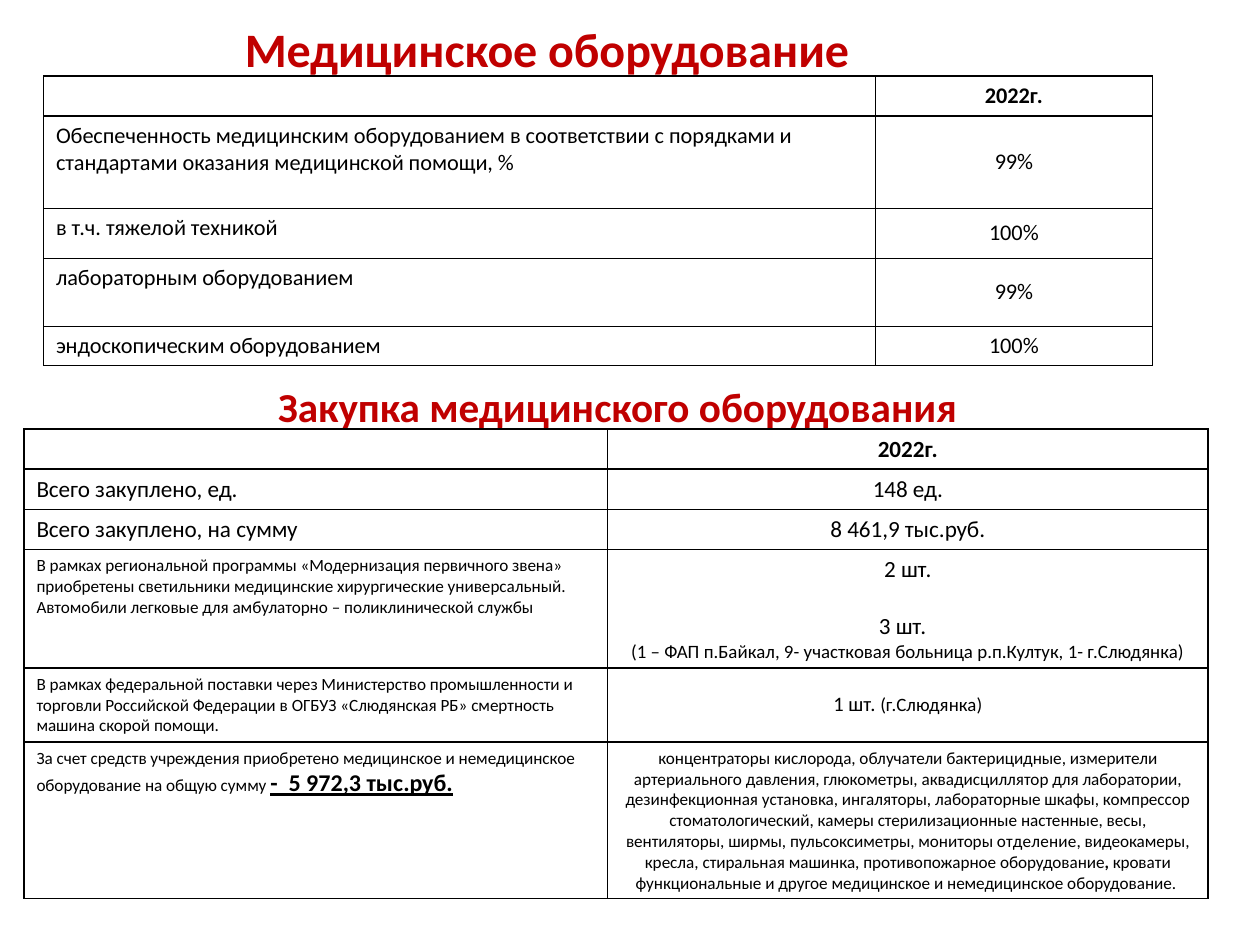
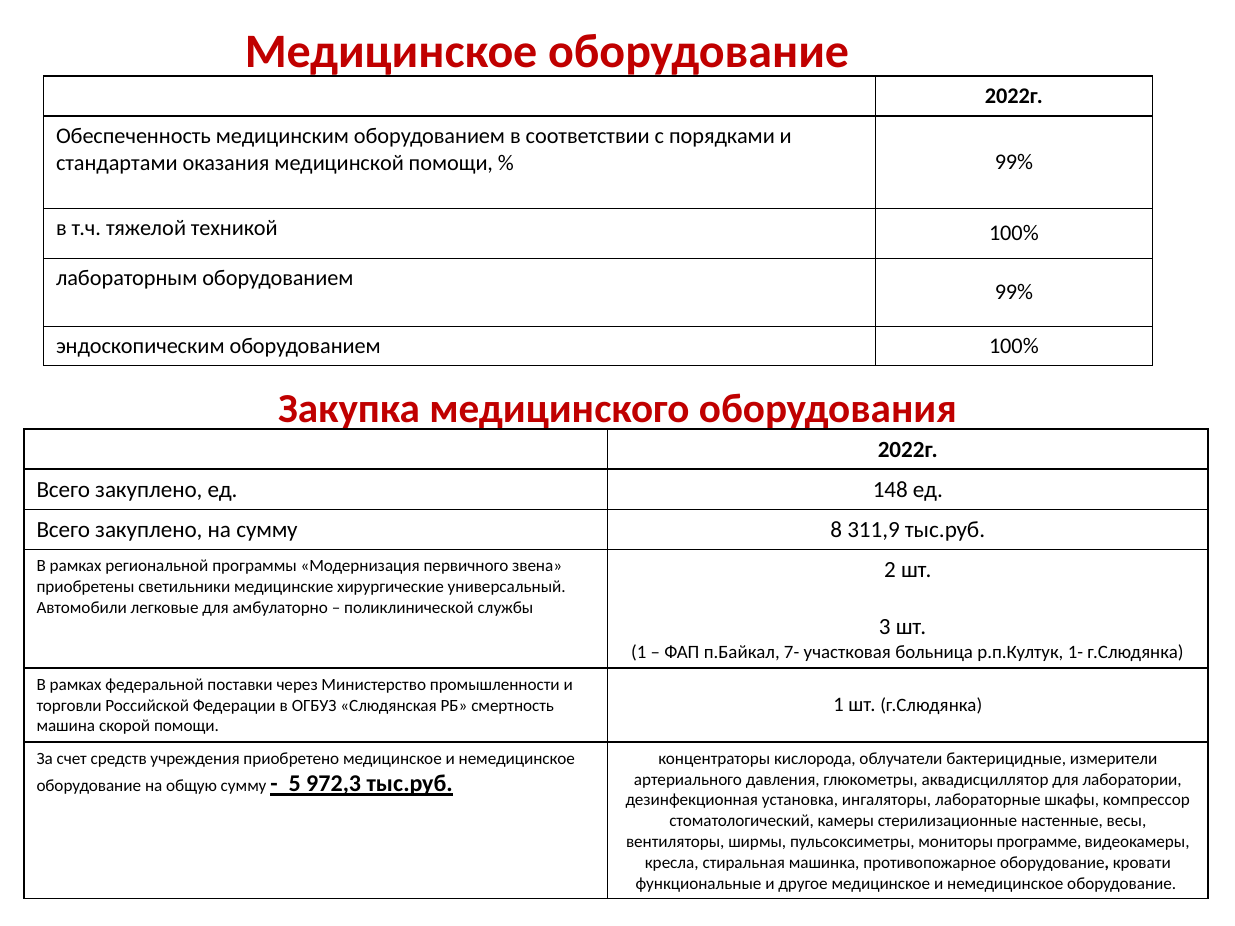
461,9: 461,9 -> 311,9 (874, 530)
9-: 9- -> 7- (792, 652)
отделение: отделение -> программе (1039, 842)
